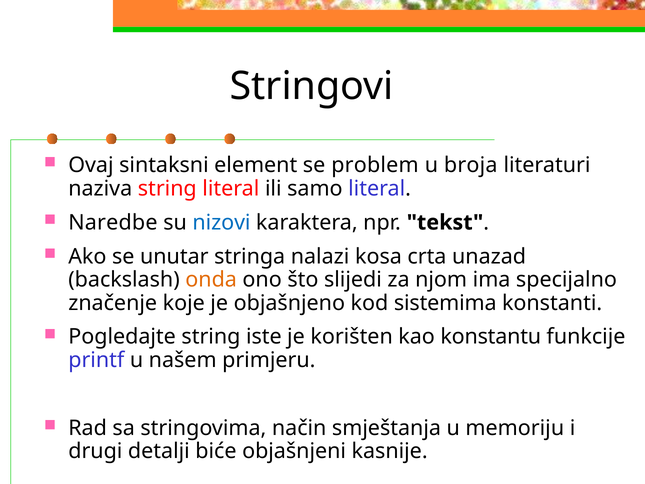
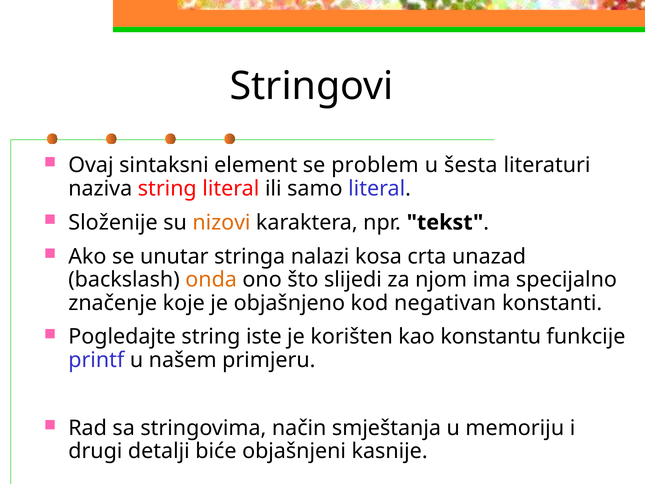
broja: broja -> šesta (471, 165)
Naredbe: Naredbe -> Složenije (113, 222)
nizovi colour: blue -> orange (222, 222)
sistemima: sistemima -> negativan (445, 303)
